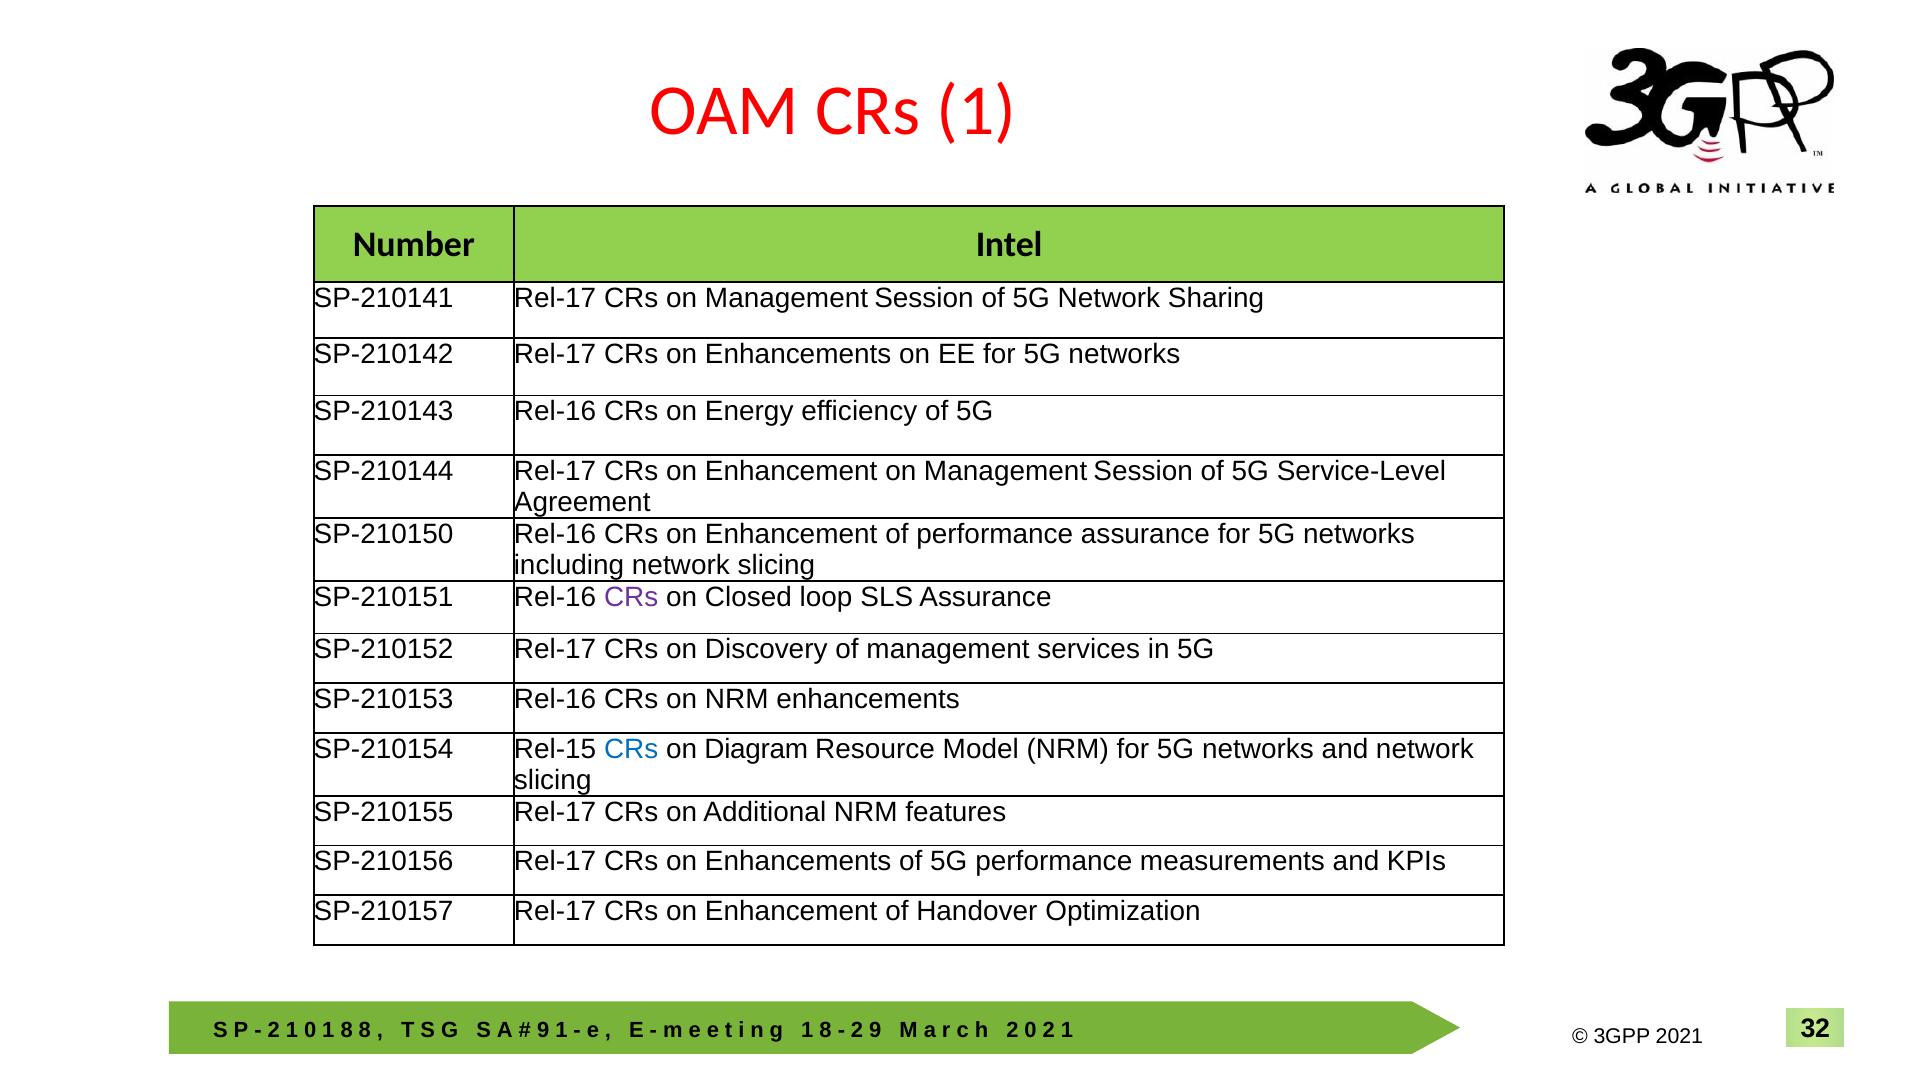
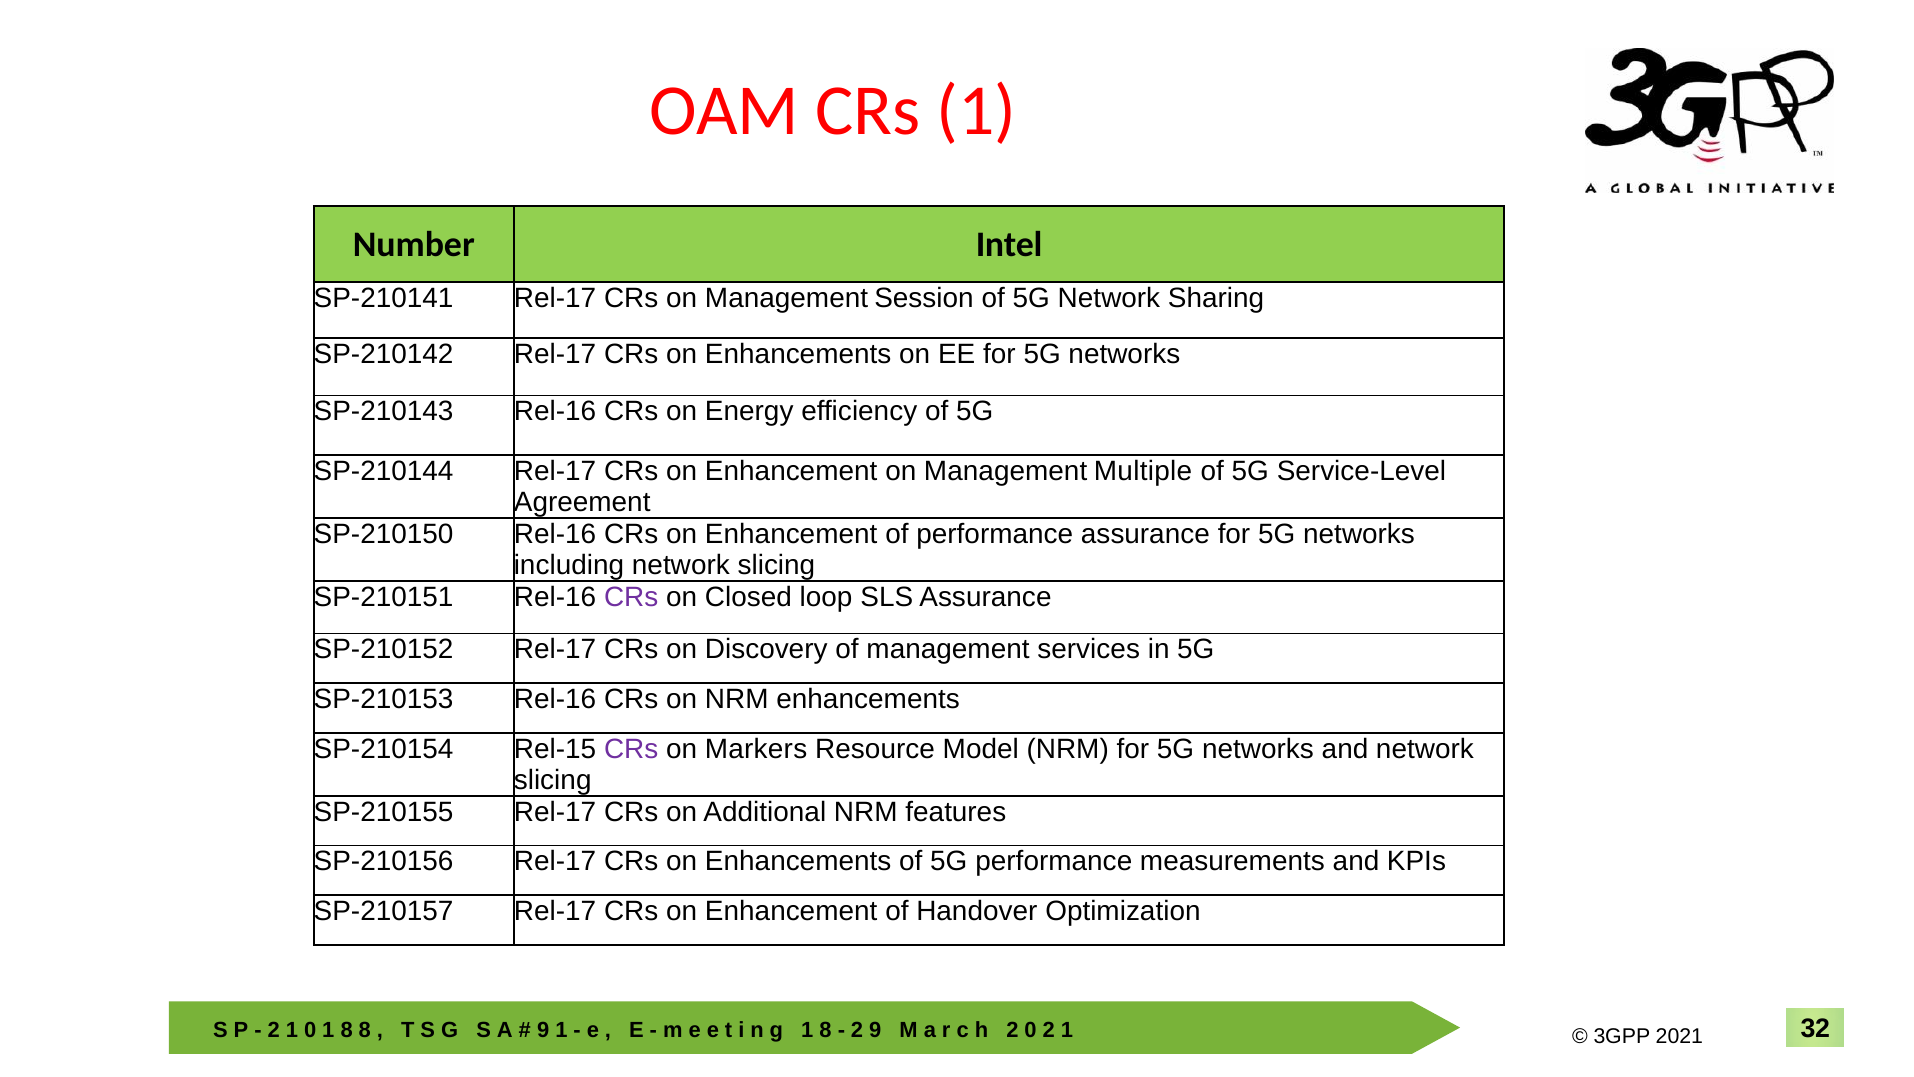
Enhancement on Management Session: Session -> Multiple (1143, 471)
CRs colour: blue -> purple (631, 749)
Diagram: Diagram -> Markers (756, 749)
